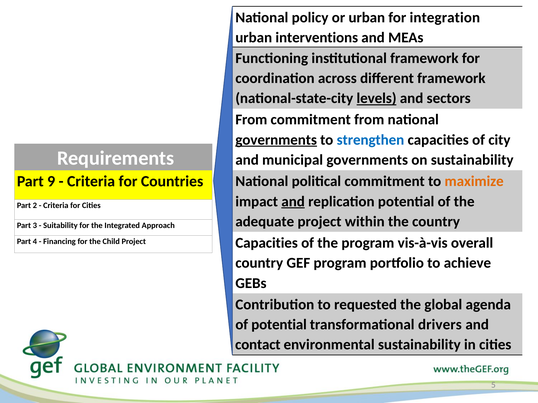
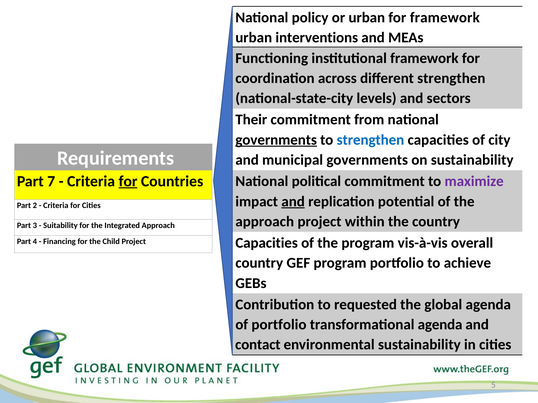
for integration: integration -> framework (445, 17)
different framework: framework -> strengthen (451, 78)
levels underline: present -> none (377, 98)
From: From -> Their (251, 120)
9: 9 -> 7 (51, 181)
for underline: none -> present (128, 181)
maximize colour: orange -> purple (474, 182)
adequate: adequate -> approach (265, 222)
of potential: potential -> portfolio (279, 325)
transformational drivers: drivers -> agenda (440, 325)
